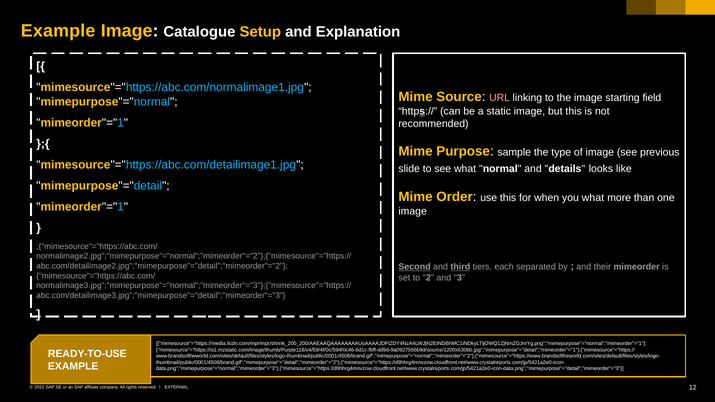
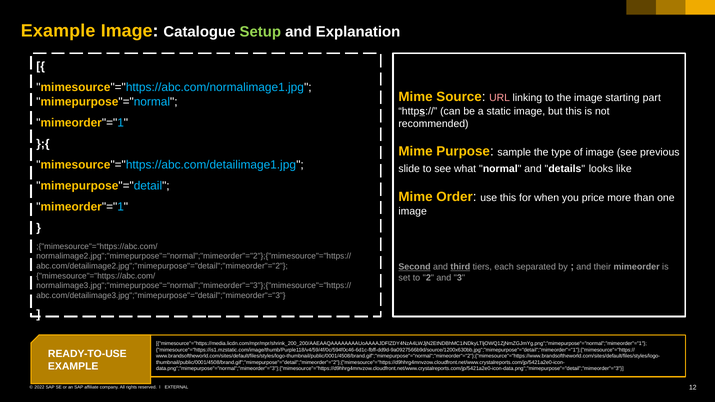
Setup colour: yellow -> light green (260, 32)
field: field -> part (652, 98)
you what: what -> price (593, 198)
